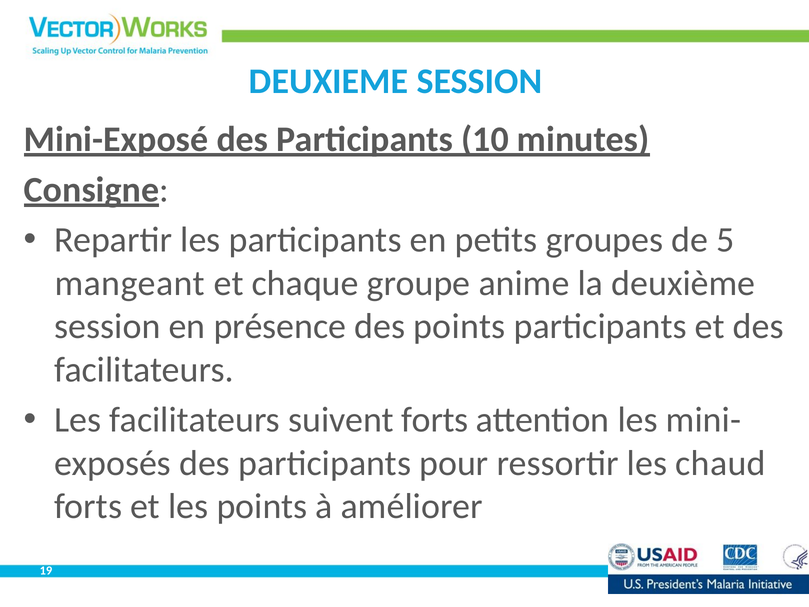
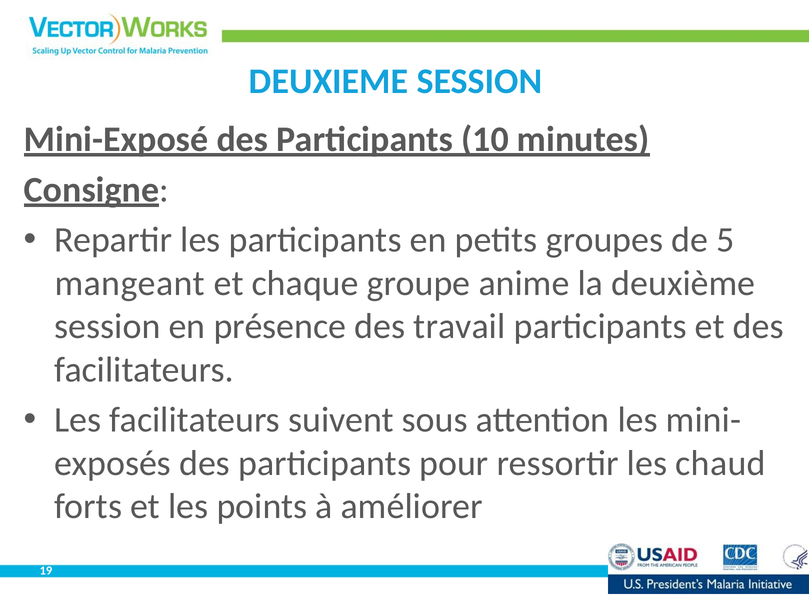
des points: points -> travail (459, 326)
suivent forts: forts -> sous (435, 420)
